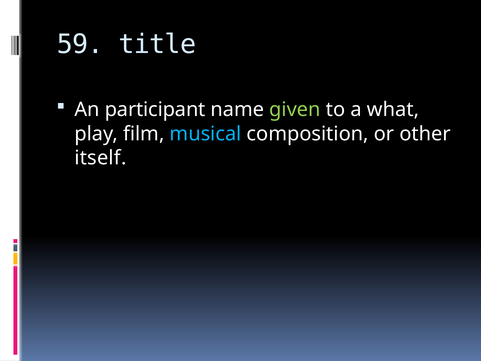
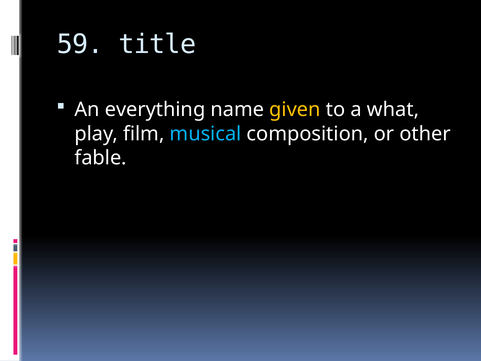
participant: participant -> everything (155, 110)
given colour: light green -> yellow (295, 110)
itself: itself -> fable (101, 158)
